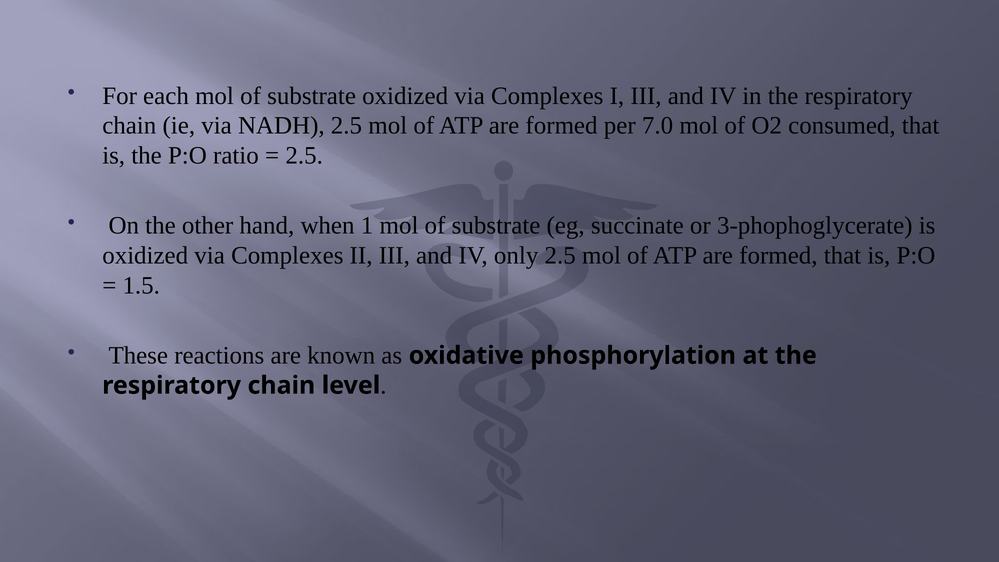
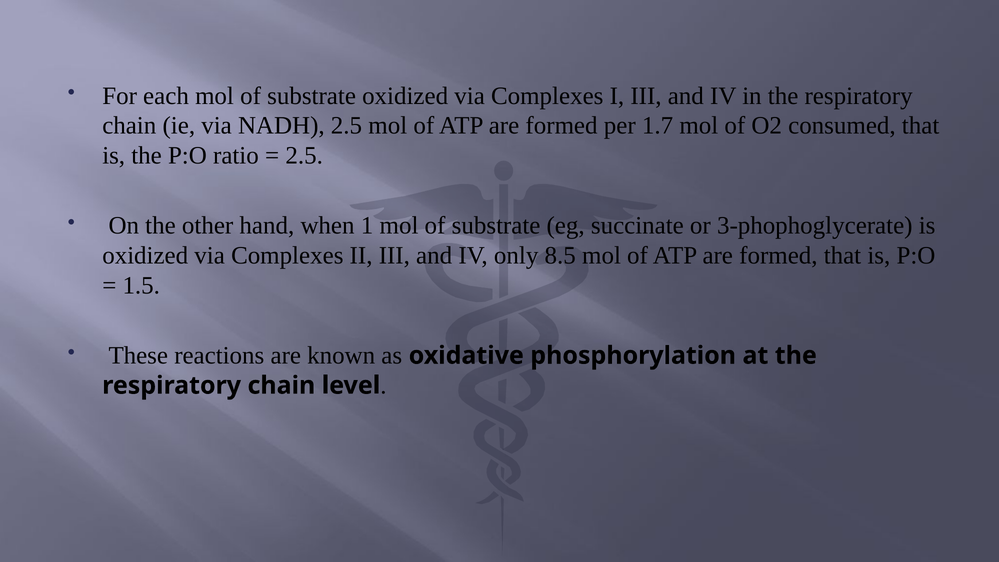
7.0: 7.0 -> 1.7 (658, 126)
only 2.5: 2.5 -> 8.5 (560, 256)
